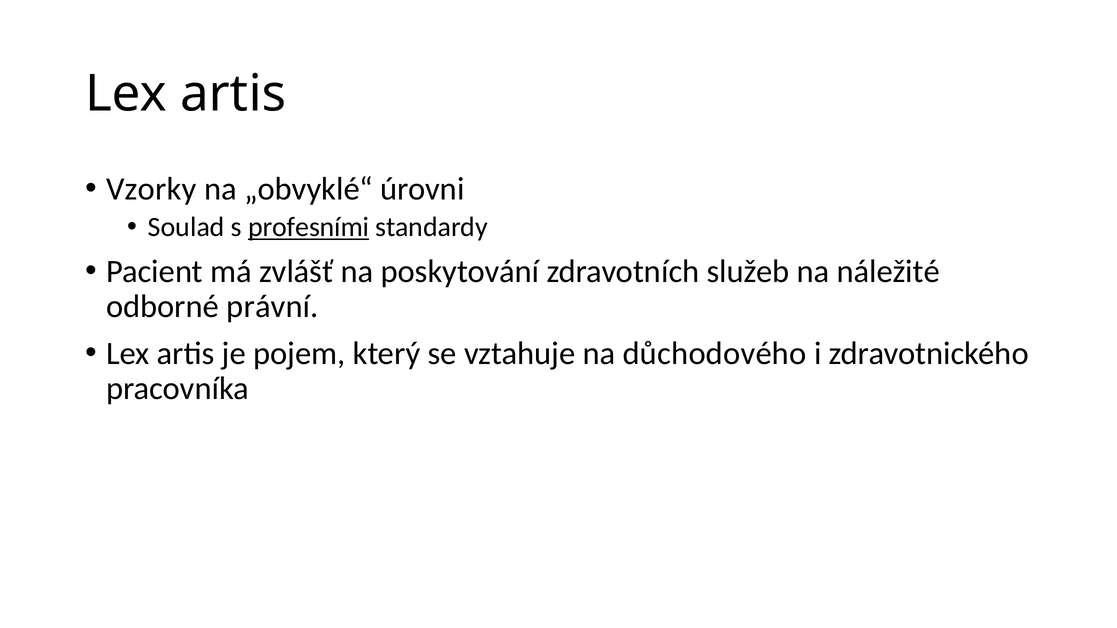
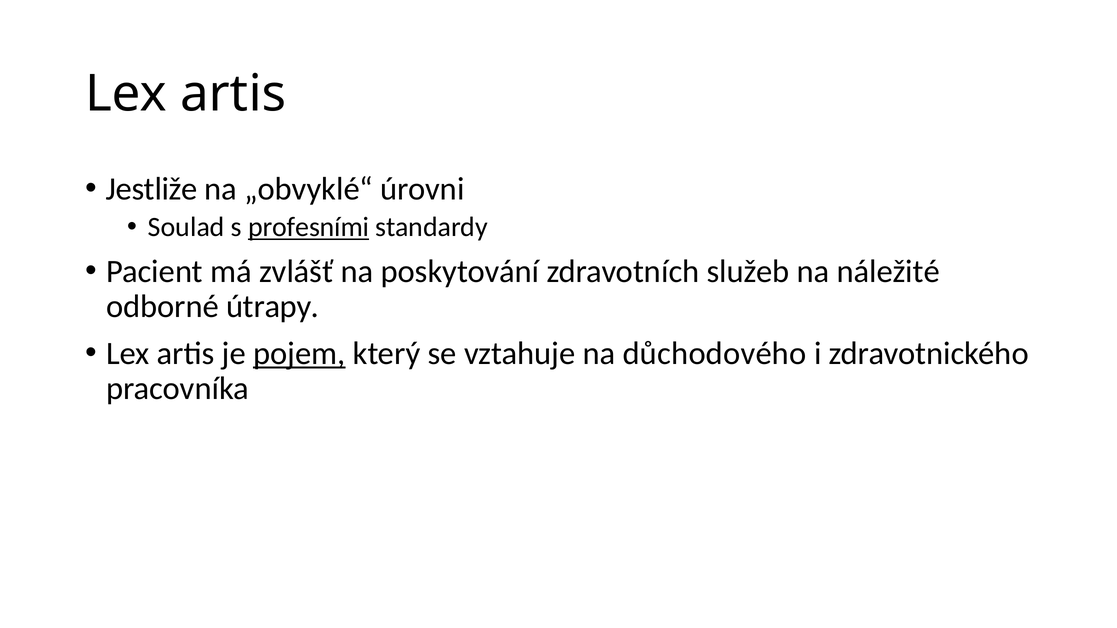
Vzorky: Vzorky -> Jestliže (152, 189)
právní: právní -> útrapy (273, 307)
pojem underline: none -> present (299, 354)
